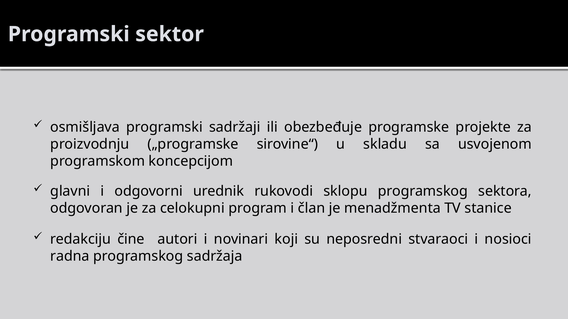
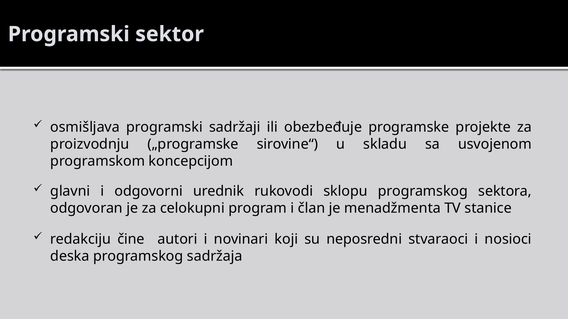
radna: radna -> deska (70, 257)
